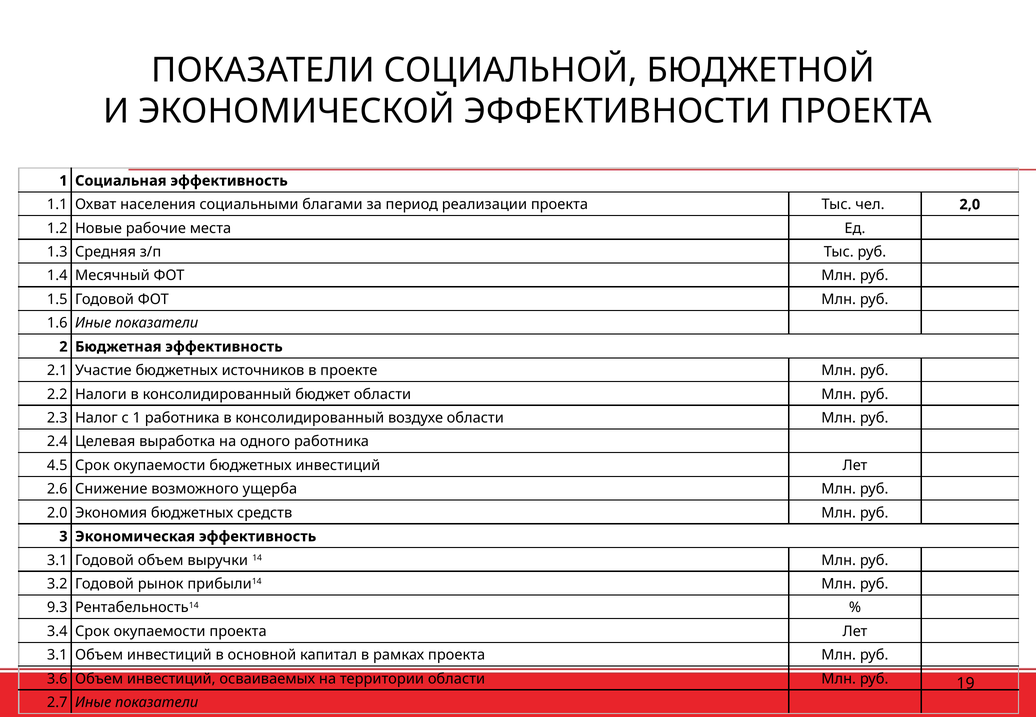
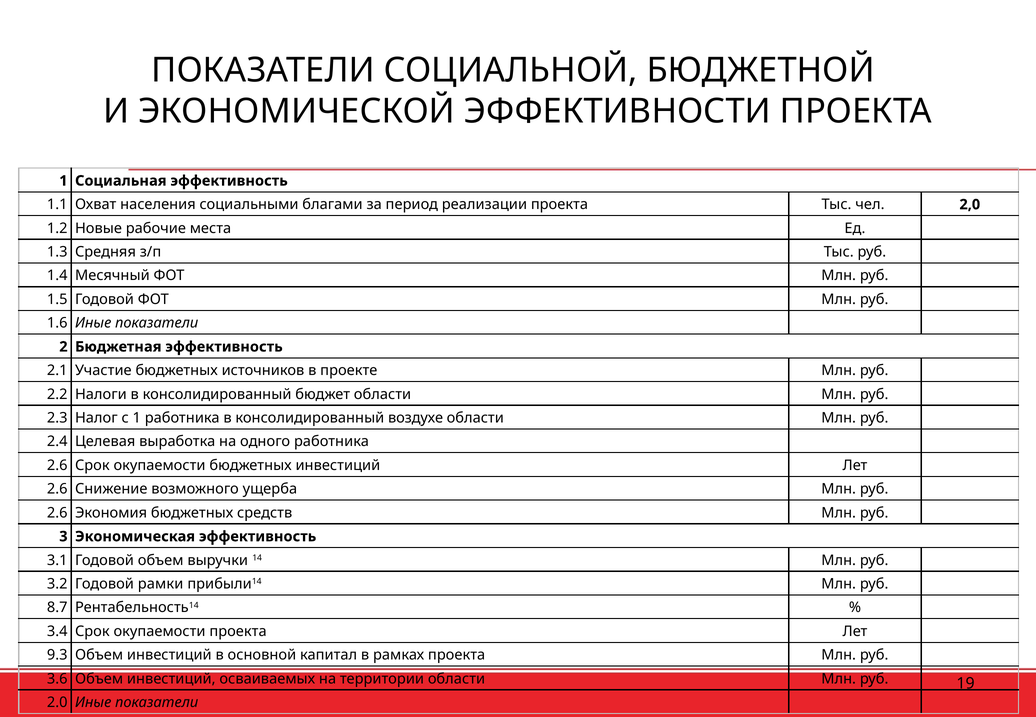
4.5: 4.5 -> 2.6 (57, 465)
2.0: 2.0 -> 2.6 (57, 513)
рынок: рынок -> рамки (161, 584)
9.3: 9.3 -> 8.7 (57, 608)
3.1: 3.1 -> 9.3 (57, 655)
2.7: 2.7 -> 2.0 (57, 703)
